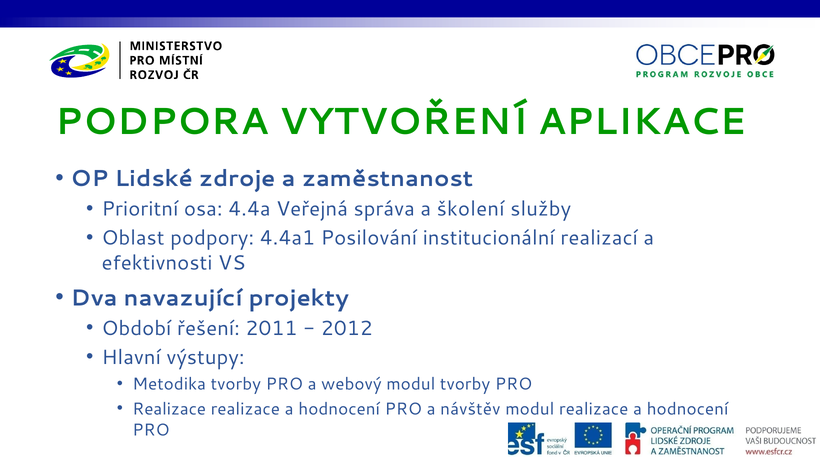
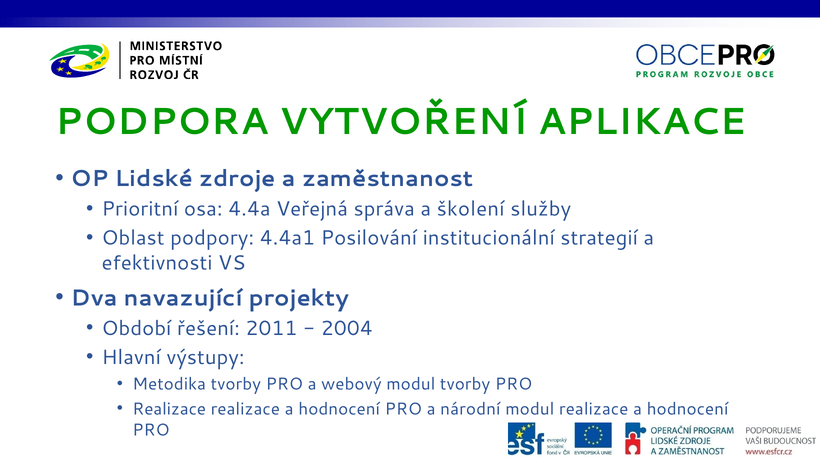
realizací: realizací -> strategií (599, 238)
2012: 2012 -> 2004 (347, 329)
návštěv: návštěv -> národní (470, 409)
